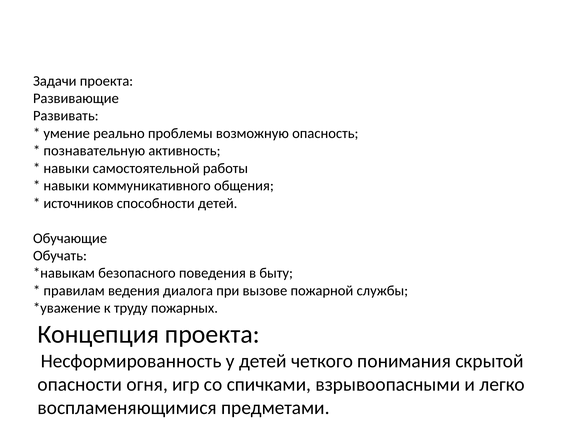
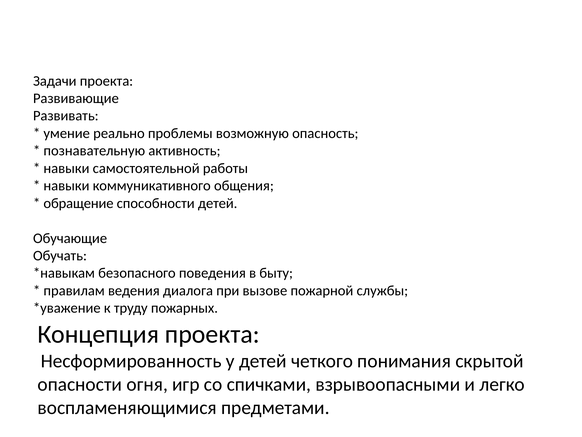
источников: источников -> обращение (78, 203)
